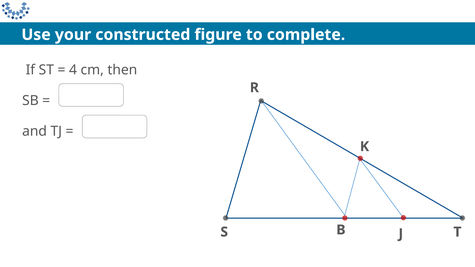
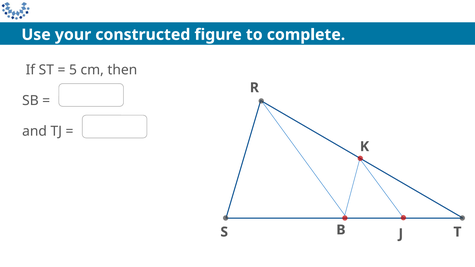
4: 4 -> 5 (73, 70)
